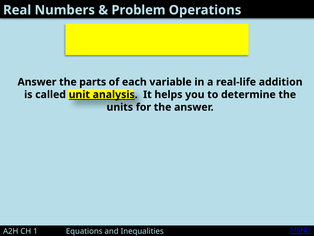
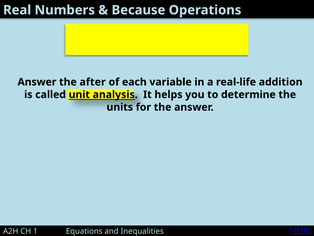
Problem: Problem -> Because (138, 10)
parts: parts -> after (93, 82)
